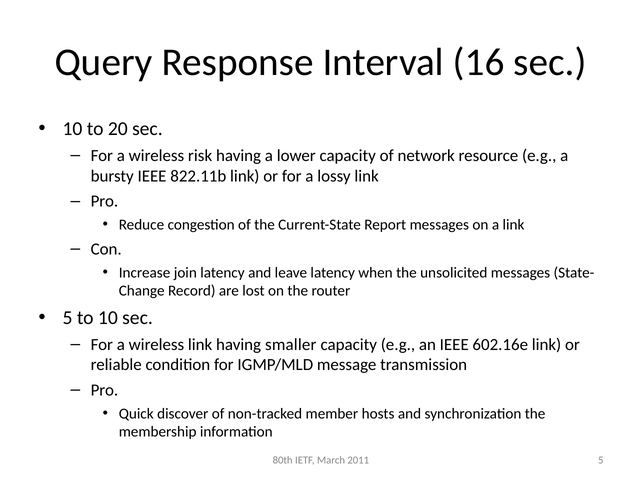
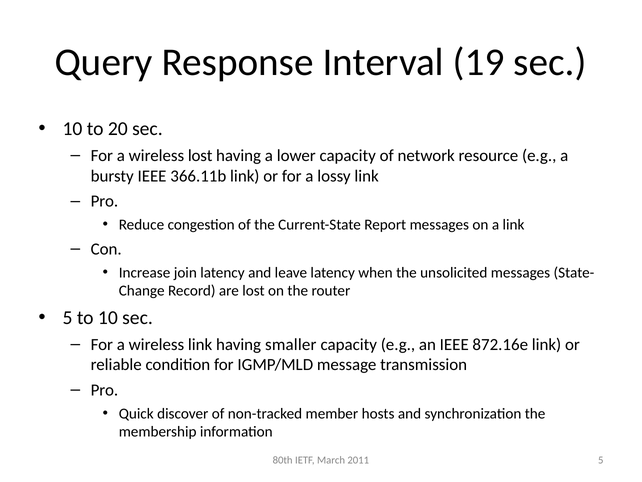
16: 16 -> 19 (479, 62)
wireless risk: risk -> lost (200, 155)
822.11b: 822.11b -> 366.11b (198, 176)
602.16e: 602.16e -> 872.16e (500, 344)
